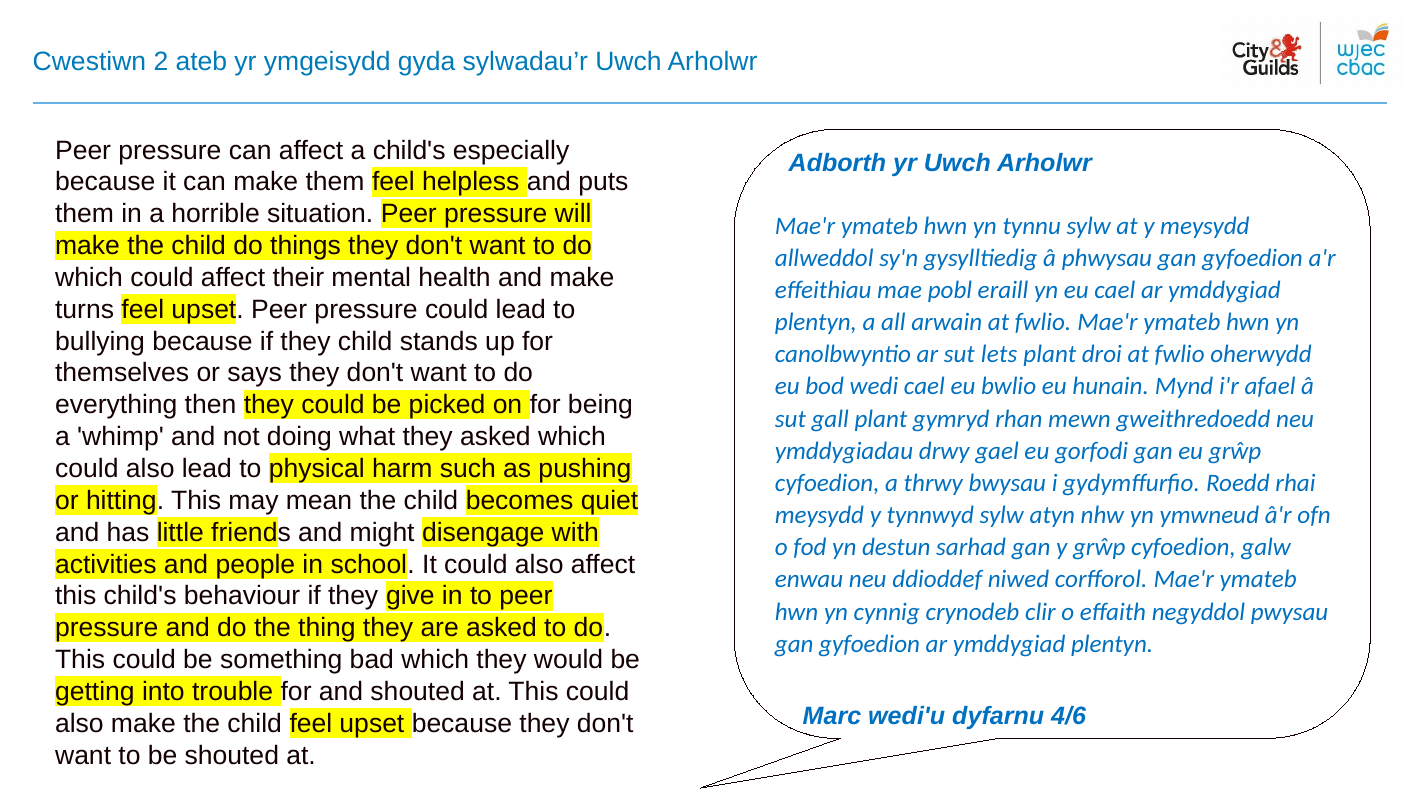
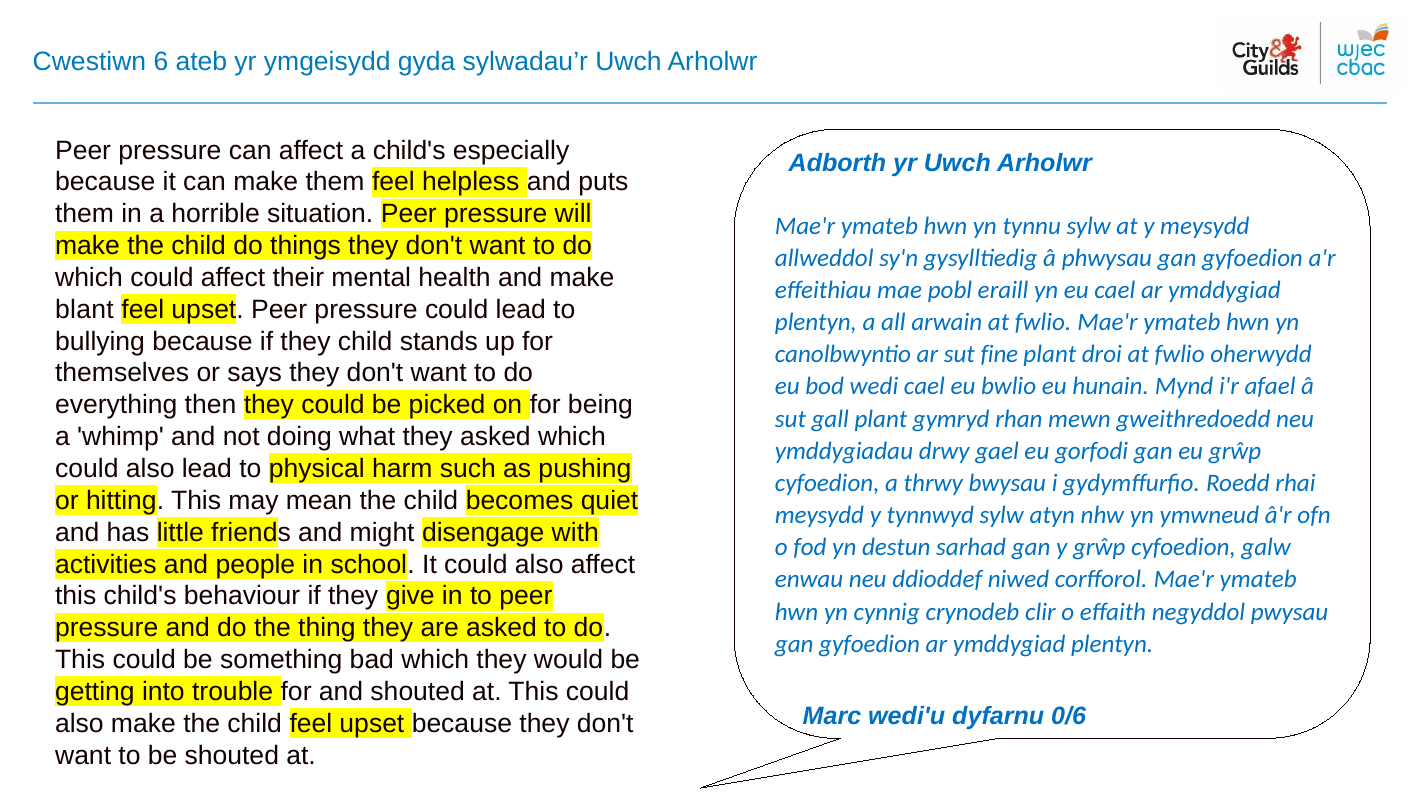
2: 2 -> 6 (161, 62)
turns: turns -> blant (84, 310)
lets: lets -> fine (999, 354)
4/6: 4/6 -> 0/6 (1069, 716)
